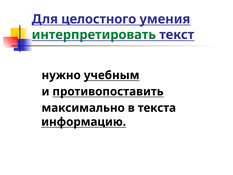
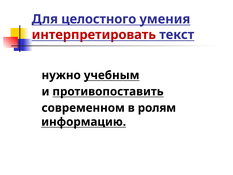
интерпретировать colour: green -> red (94, 35)
максимально: максимально -> современном (83, 108)
текста: текста -> ролям (157, 108)
